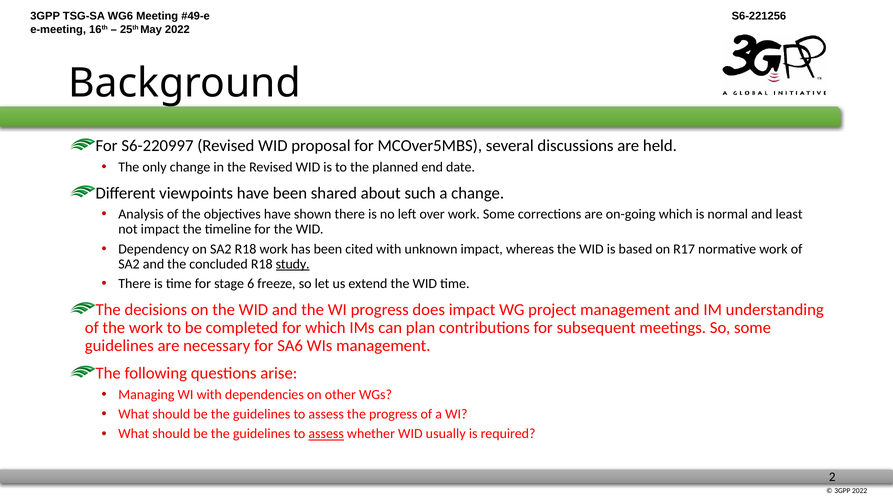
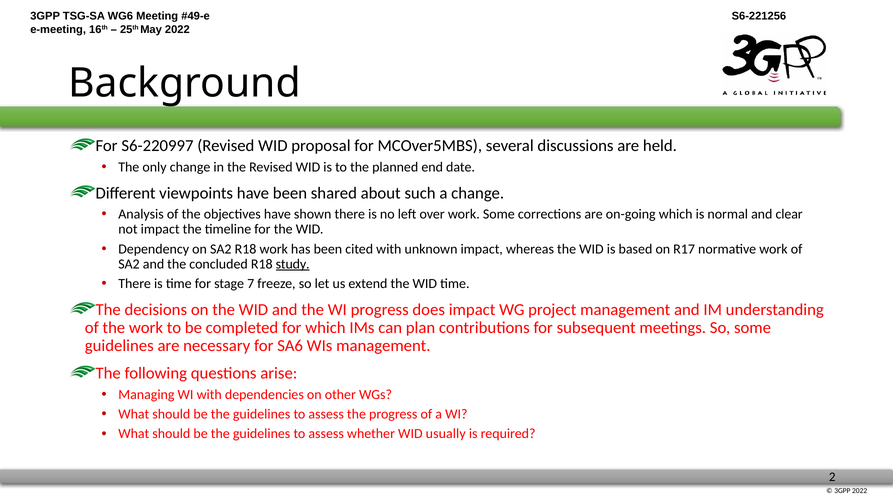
least: least -> clear (789, 214)
6: 6 -> 7 (251, 284)
assess underline: present -> none (326, 434)
